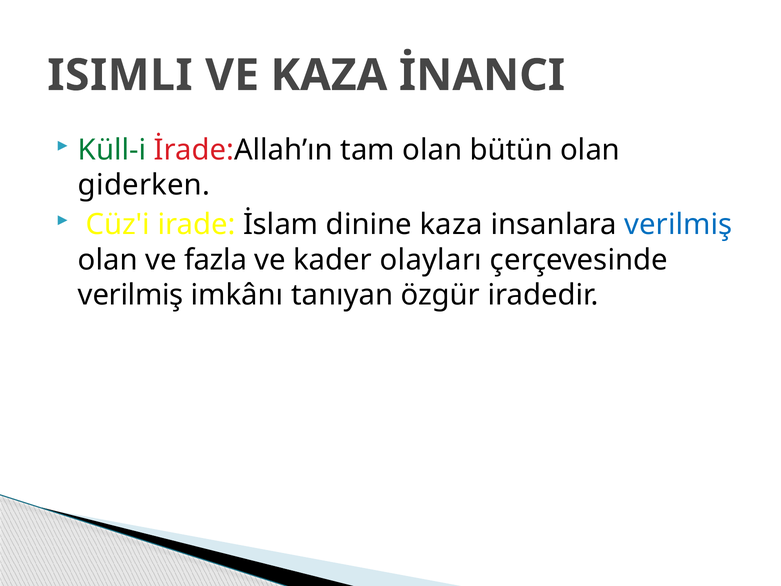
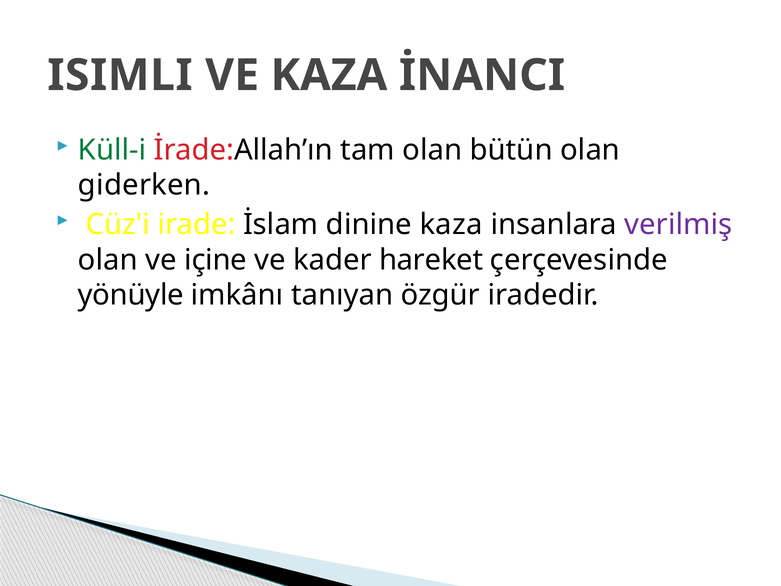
verilmiş colour: blue -> purple (678, 225)
fazla: fazla -> içine (216, 260)
olayları: olayları -> hareket (431, 260)
verilmiş: verilmiş -> yönüyle (131, 295)
